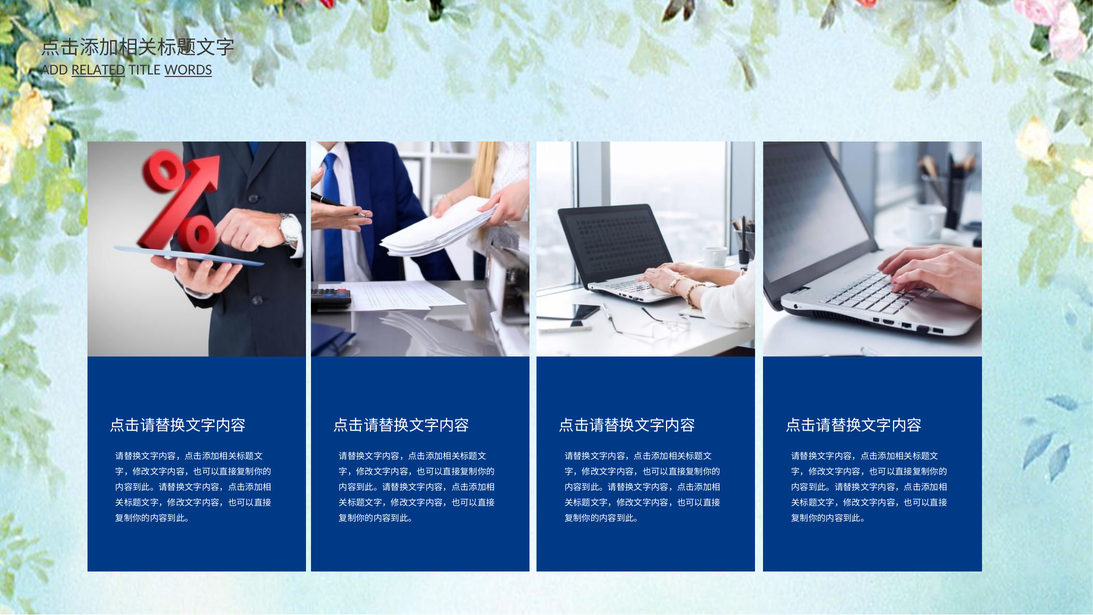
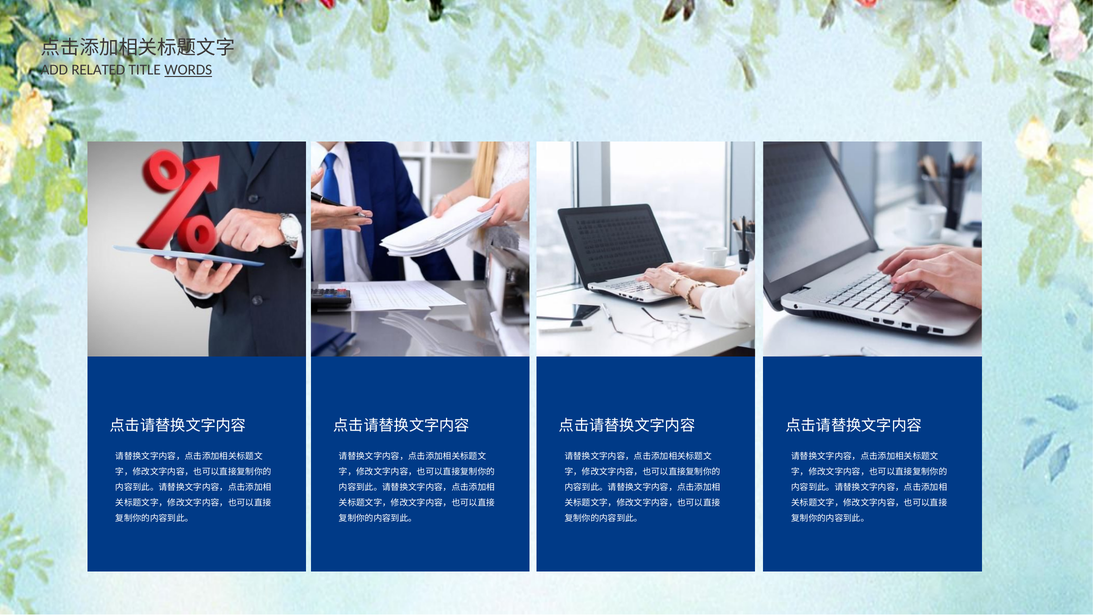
RELATED underline: present -> none (98, 70)
